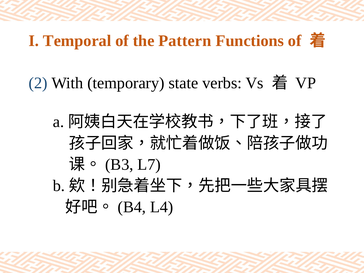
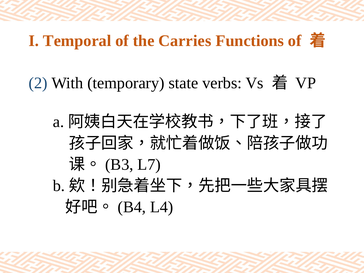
Pattern: Pattern -> Carries (185, 41)
